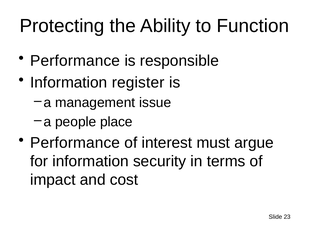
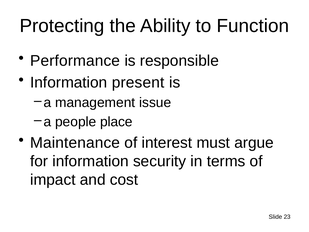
register: register -> present (138, 82)
Performance: Performance -> Maintenance (75, 143)
